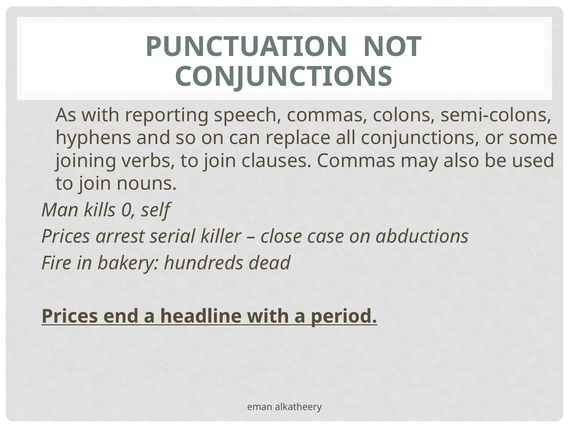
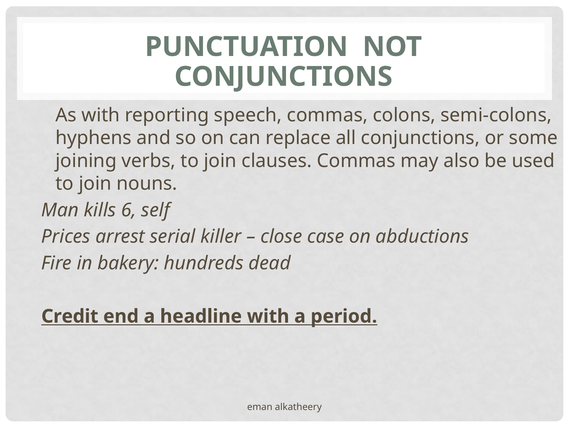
0: 0 -> 6 (129, 210)
Prices: Prices -> Credit (70, 316)
